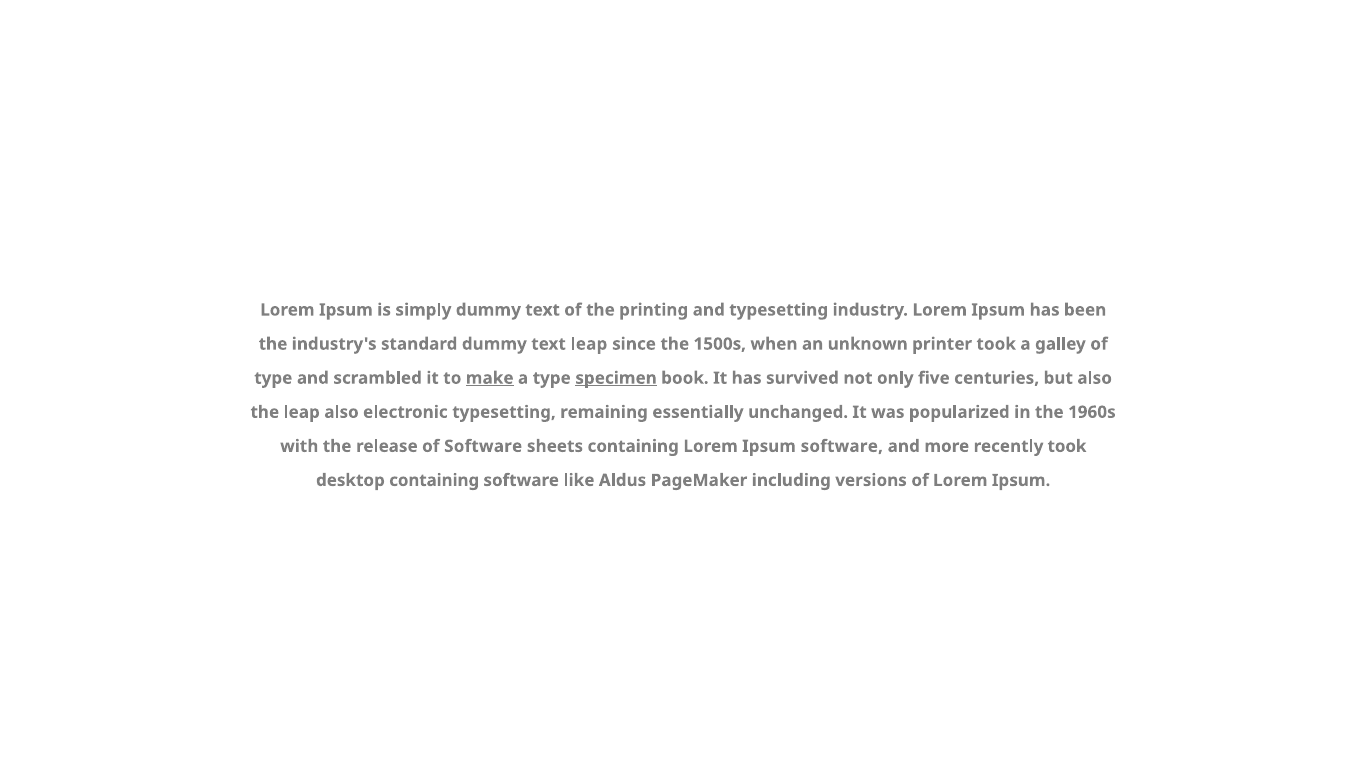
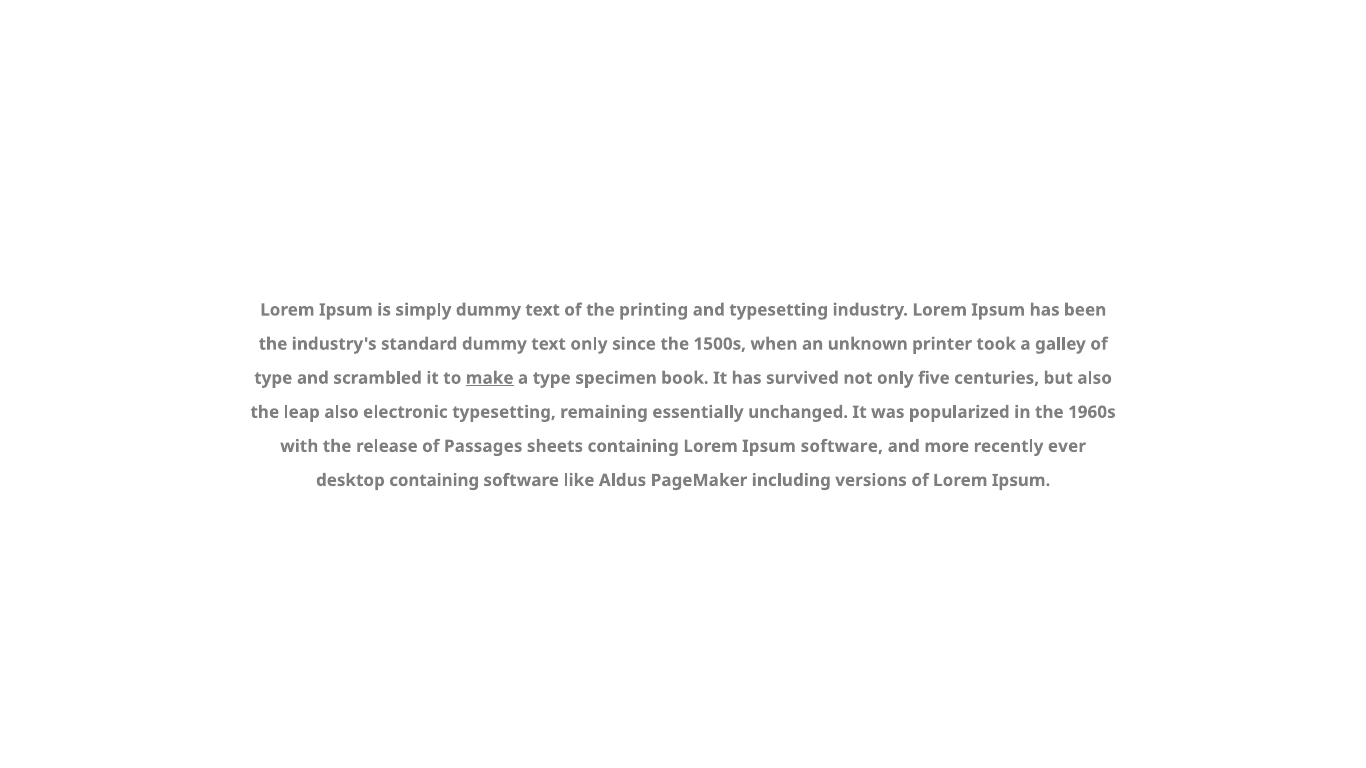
text leap: leap -> only (589, 344)
specimen underline: present -> none (616, 378)
of Software: Software -> Passages (483, 446)
recently took: took -> ever (1067, 446)
